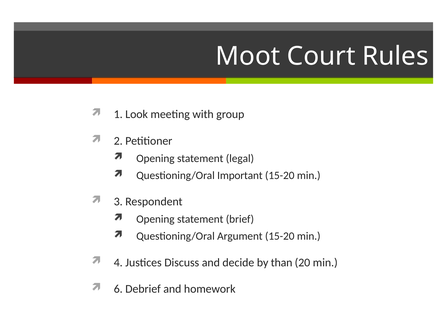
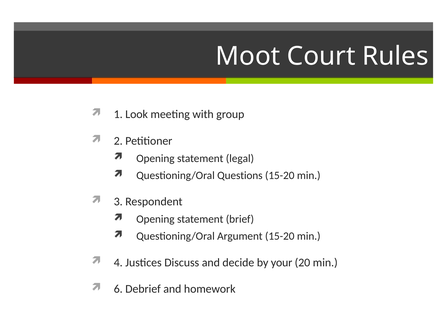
Important: Important -> Questions (240, 176)
than: than -> your (282, 263)
